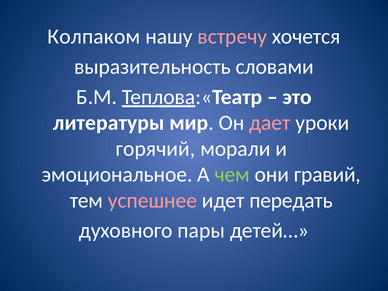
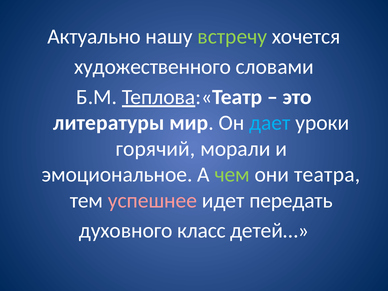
Колпаком: Колпаком -> Актуально (94, 37)
встречу colour: pink -> light green (232, 37)
выразительность: выразительность -> художественного (152, 67)
дает colour: pink -> light blue (270, 123)
гравий: гравий -> театра (327, 175)
пары: пары -> класс (201, 231)
